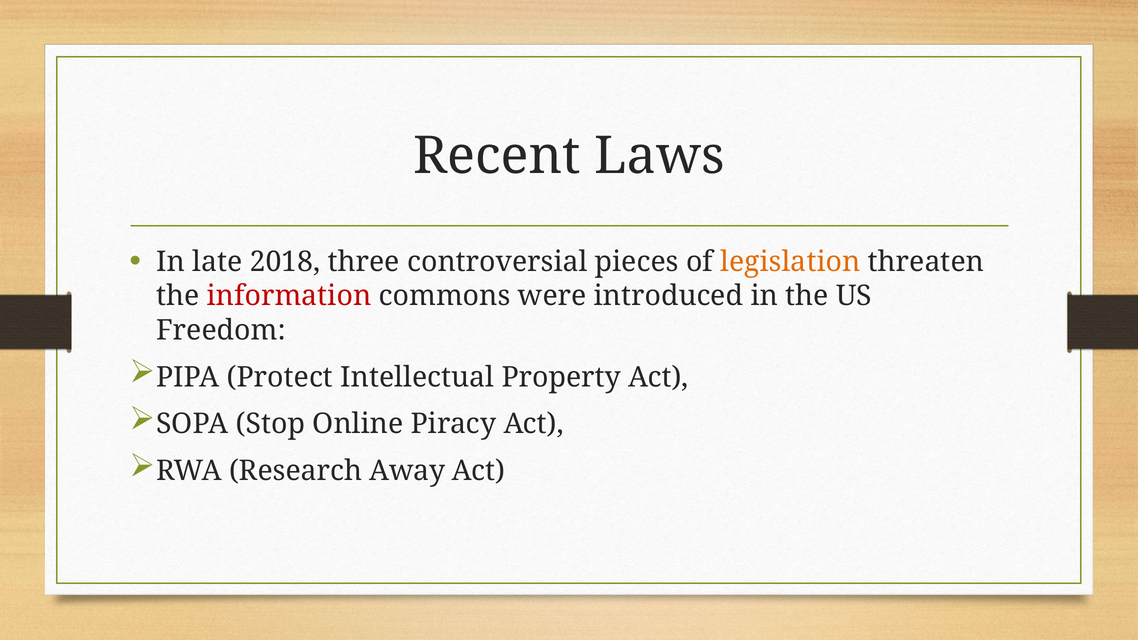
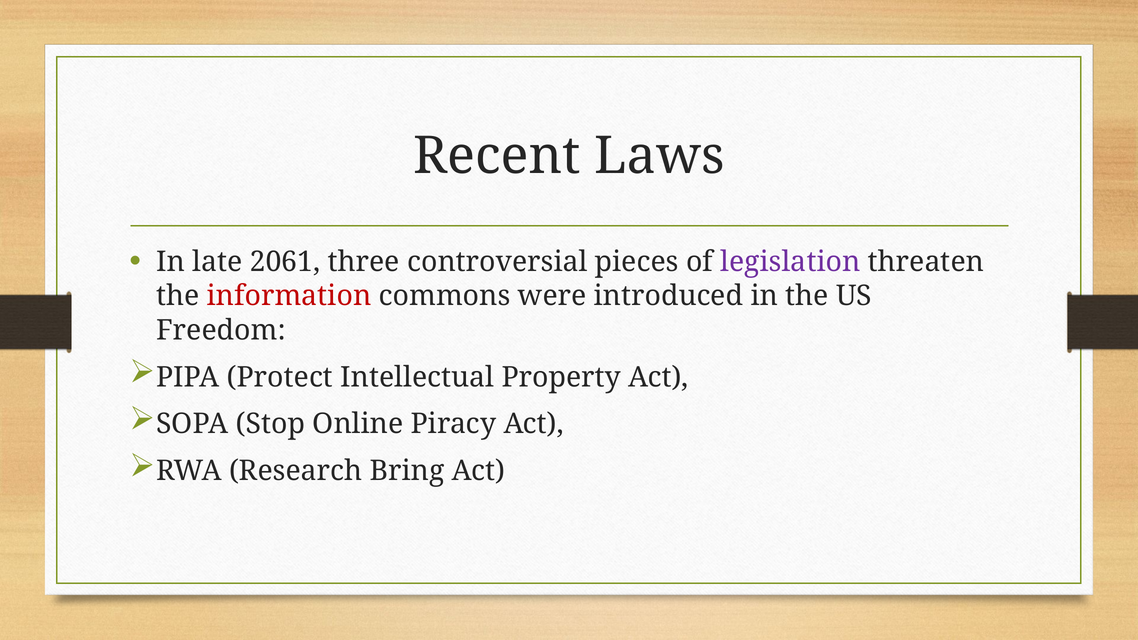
2018: 2018 -> 2061 (285, 262)
legislation colour: orange -> purple (790, 262)
Away: Away -> Bring (407, 471)
